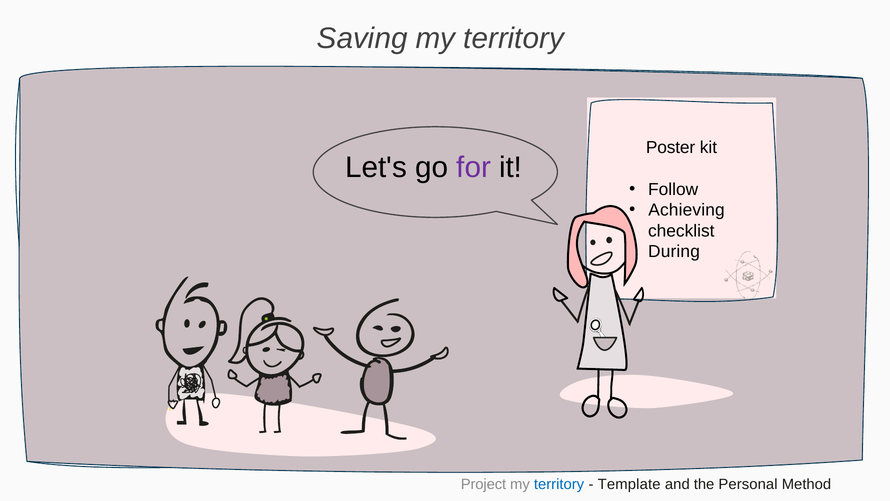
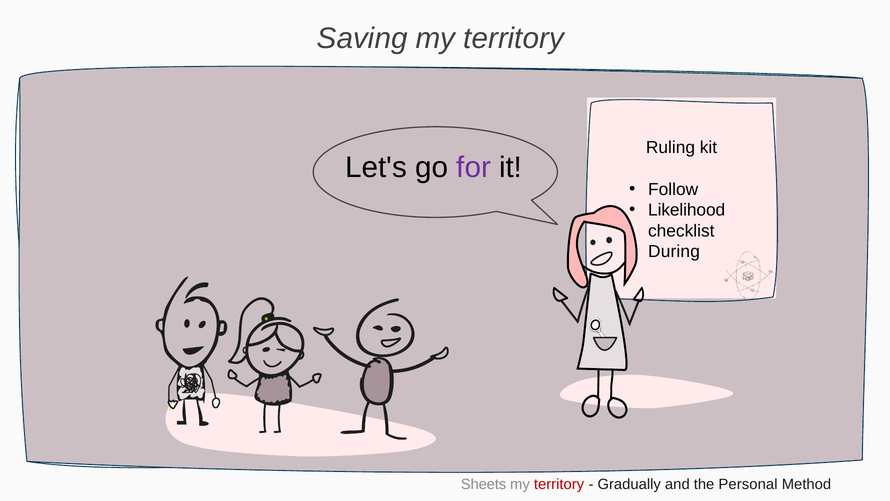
Poster: Poster -> Ruling (670, 148)
Achieving: Achieving -> Likelihood (687, 210)
Project: Project -> Sheets (484, 484)
territory colour: blue -> red (559, 484)
Template: Template -> Gradually (629, 484)
